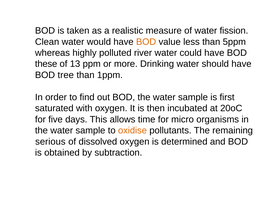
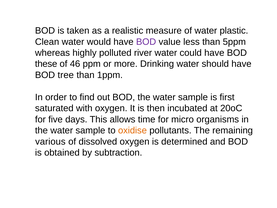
fission: fission -> plastic (234, 31)
BOD colour: orange -> purple (146, 42)
13: 13 -> 46 (75, 64)
serious: serious -> various (50, 141)
